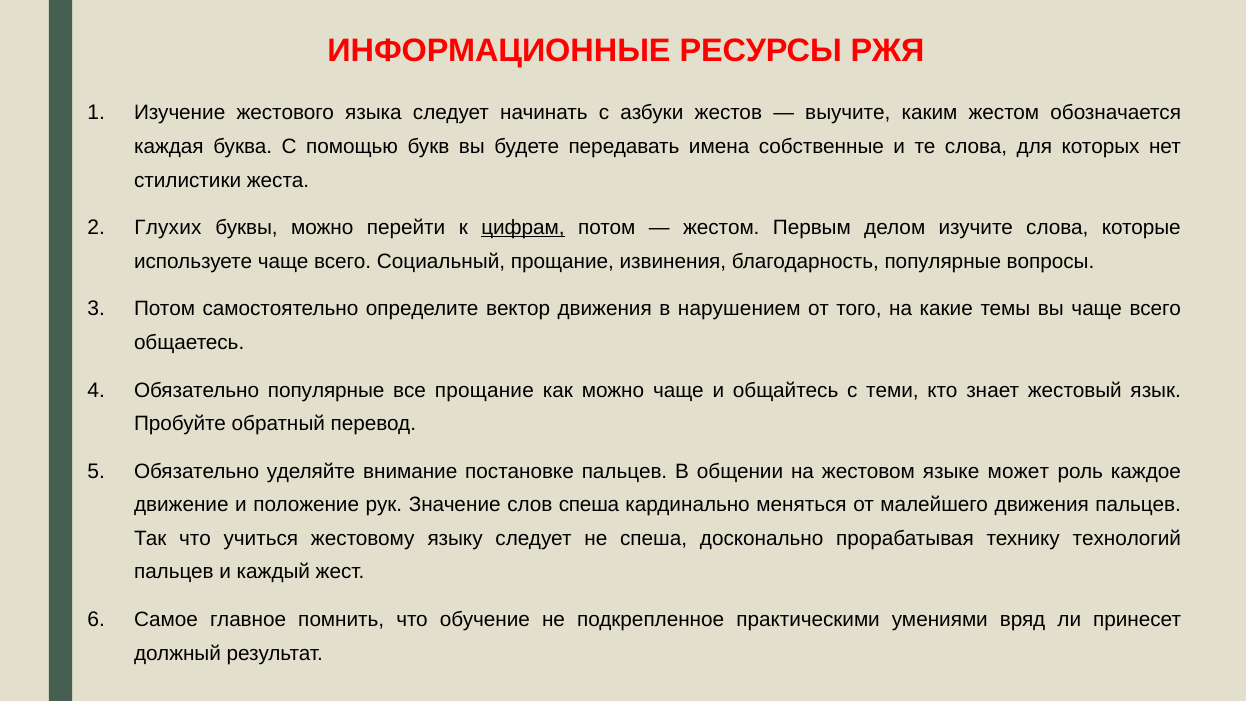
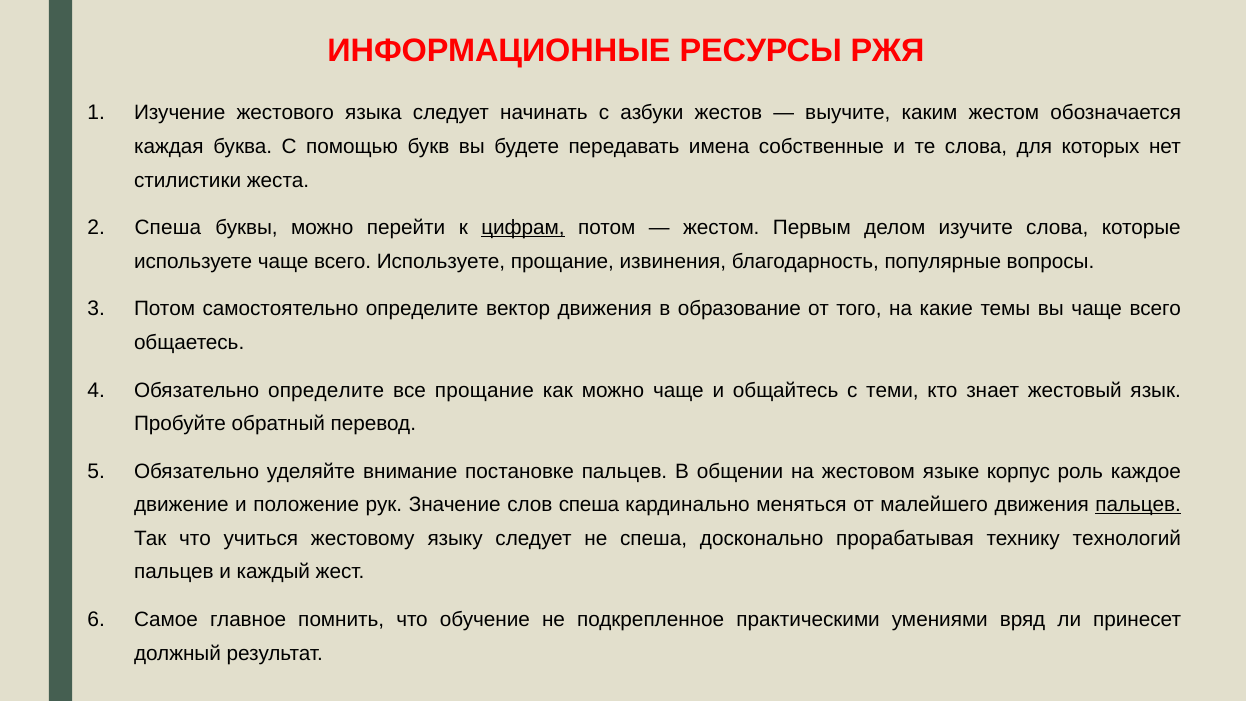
Глухих: Глухих -> Спеша (168, 228)
всего Социальный: Социальный -> Используете (441, 261)
нарушением: нарушением -> образование (739, 309)
Обязательно популярные: популярные -> определите (326, 390)
может: может -> корпус (1019, 471)
пальцев underline: none -> present (1138, 505)
